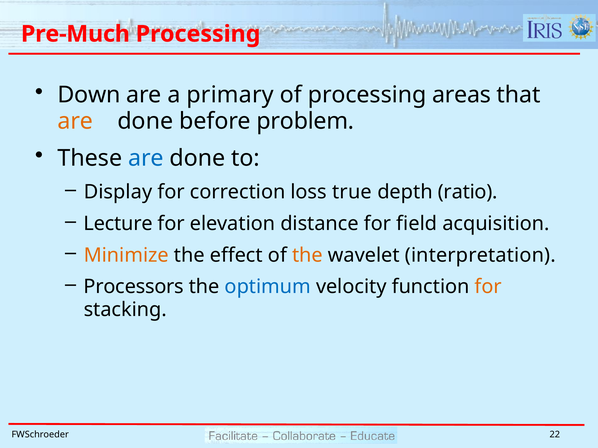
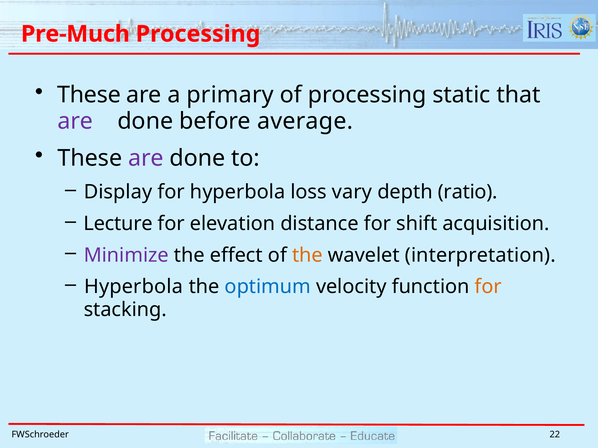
Down: Down -> These (89, 95)
areas: areas -> static (461, 95)
are colour: orange -> purple (75, 121)
problem: problem -> average (305, 121)
are colour: blue -> purple (146, 158)
for correction: correction -> hyperbola (238, 192)
true: true -> vary (352, 192)
field: field -> shift (417, 224)
Minimize colour: orange -> purple (126, 255)
Processors: Processors -> Hyperbola (134, 287)
